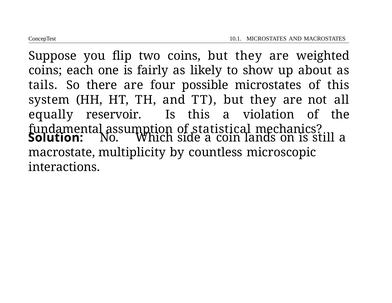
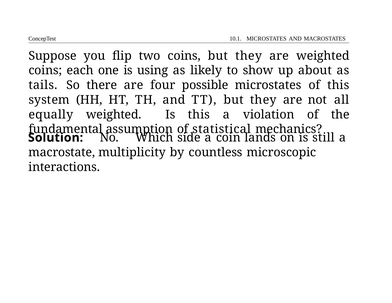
fairly: fairly -> using (153, 70)
equally reservoir: reservoir -> weighted (114, 114)
